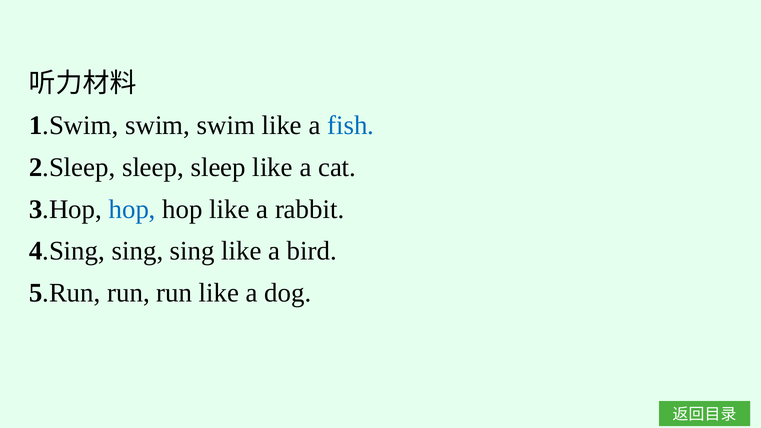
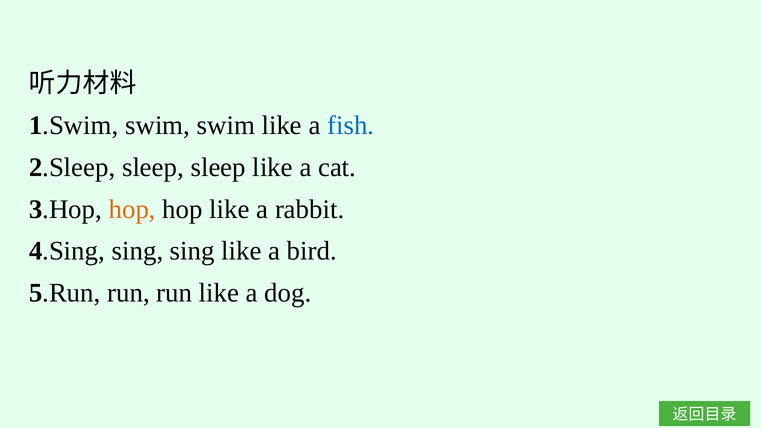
hop colour: blue -> orange (132, 209)
